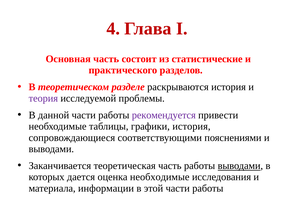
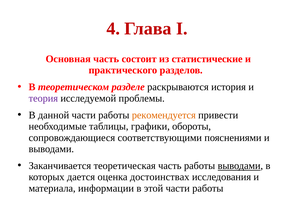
рекомендуется colour: purple -> orange (164, 115)
графики история: история -> обороты (192, 126)
оценка необходимые: необходимые -> достоинствах (160, 177)
